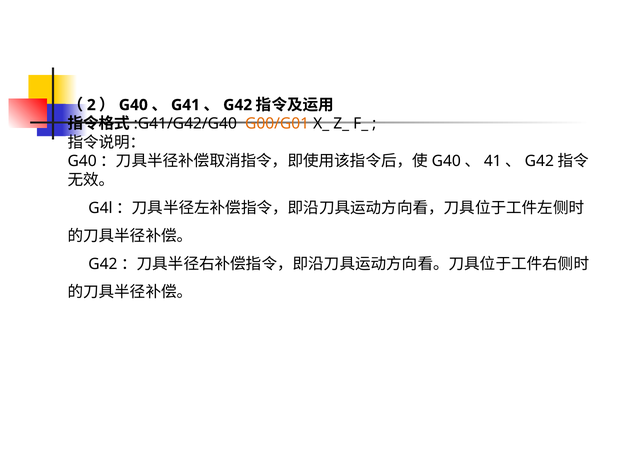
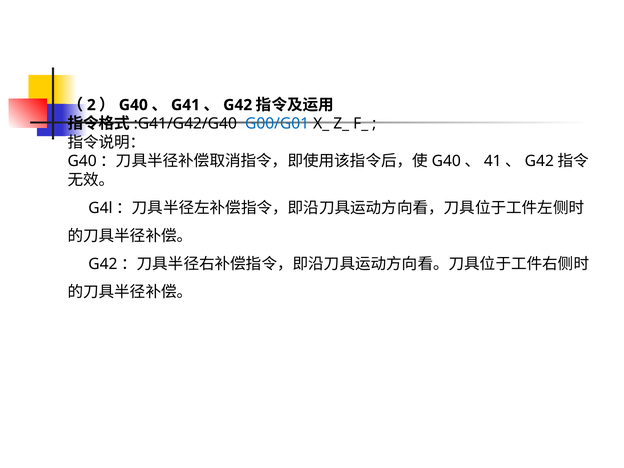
G00/G01 colour: orange -> blue (277, 124)
